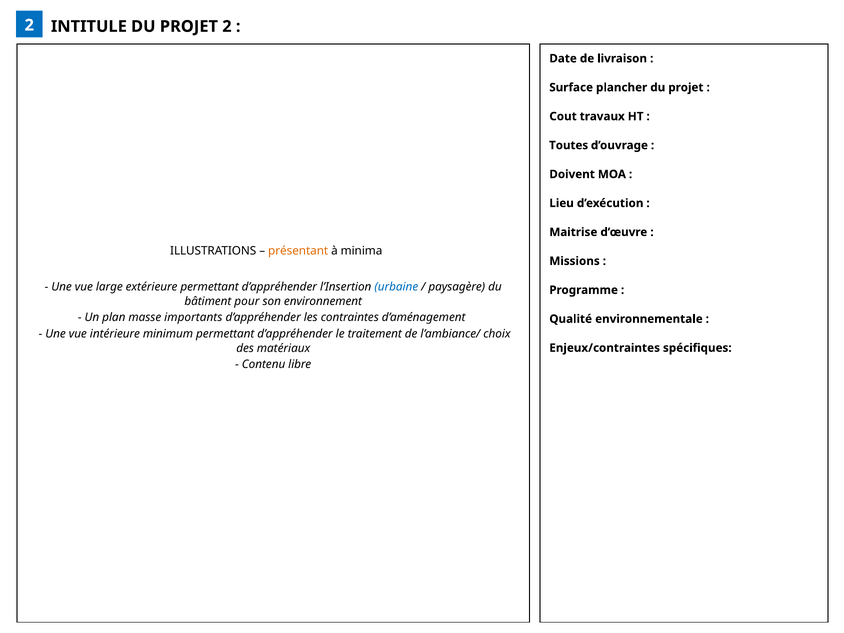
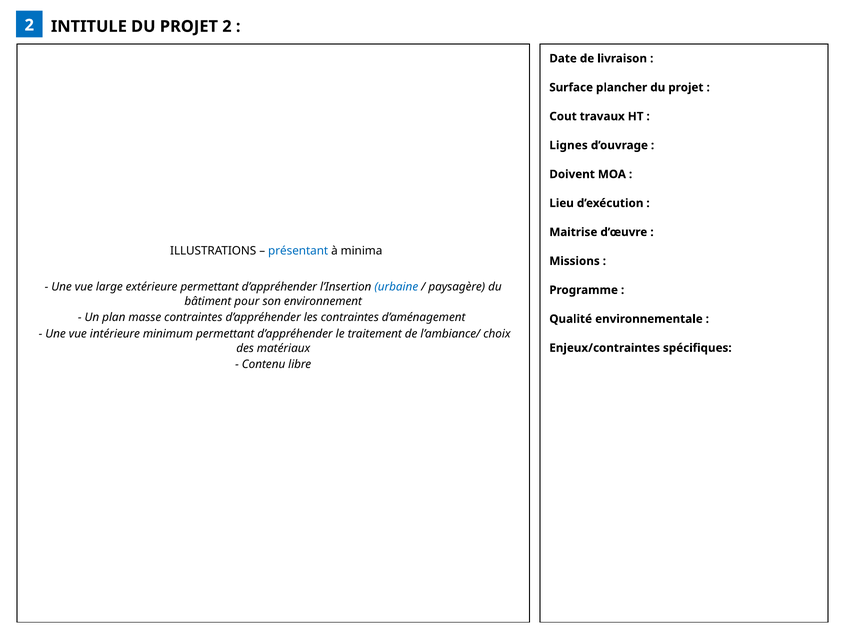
Toutes: Toutes -> Lignes (569, 145)
présentant colour: orange -> blue (298, 251)
masse importants: importants -> contraintes (193, 318)
